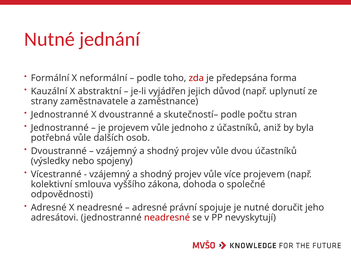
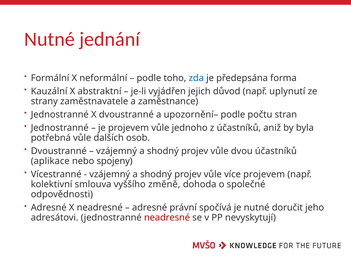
zda colour: red -> blue (196, 78)
skutečností–: skutečností– -> upozornění– (191, 115)
výsledky: výsledky -> aplikace (50, 161)
zákona: zákona -> změně (164, 185)
spojuje: spojuje -> spočívá (215, 208)
